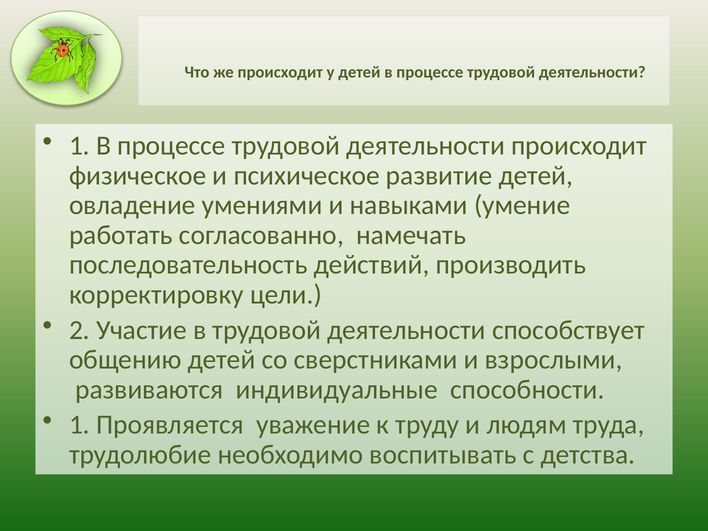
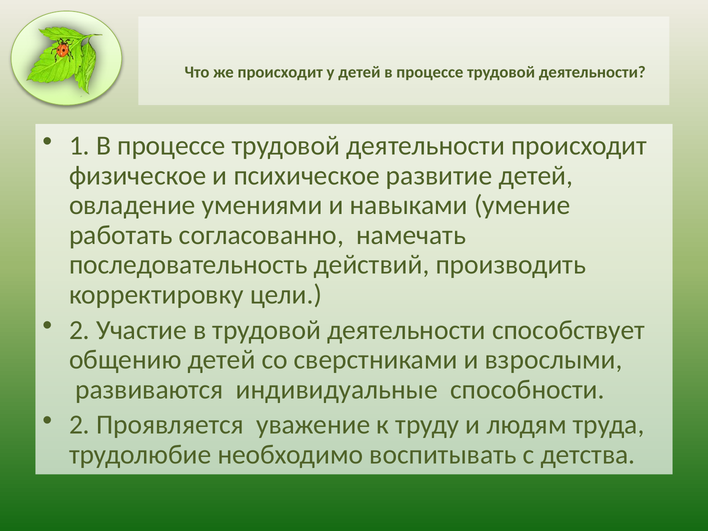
1: 1 -> 2 (79, 425)
